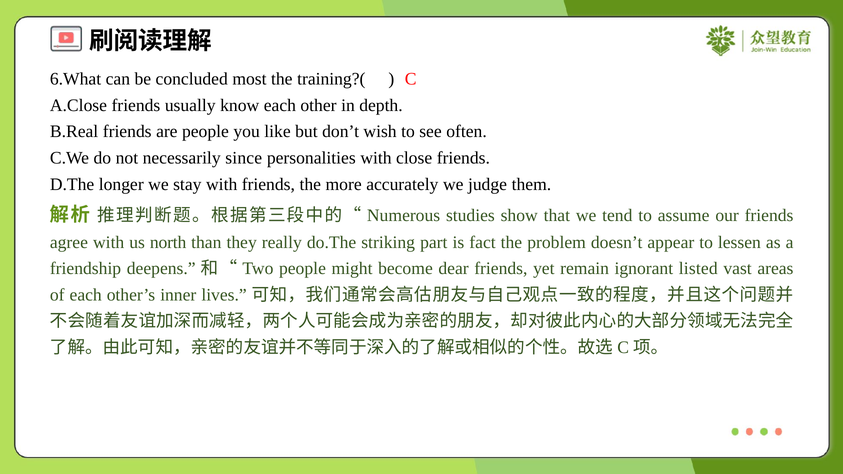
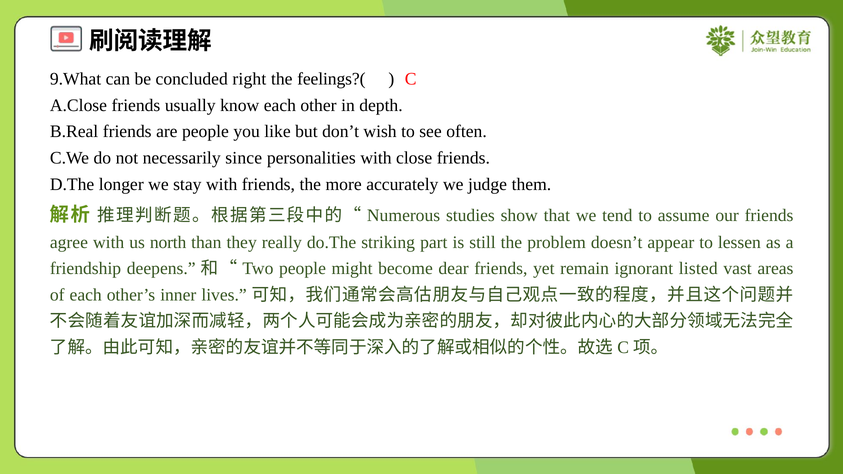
6.What: 6.What -> 9.What (76, 79)
most: most -> right (249, 79)
training?(: training?( -> feelings?( (331, 79)
fact: fact -> still (483, 242)
